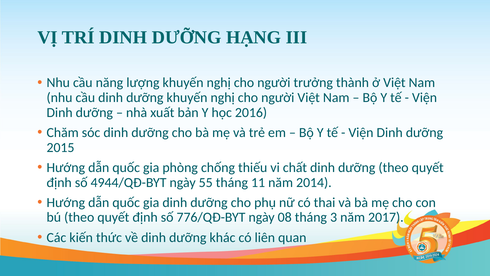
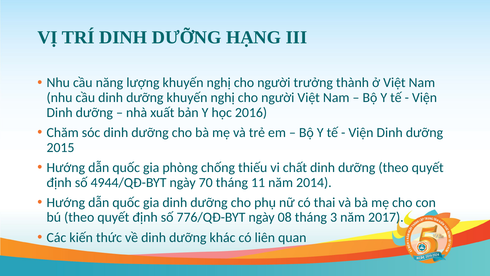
55: 55 -> 70 (206, 182)
